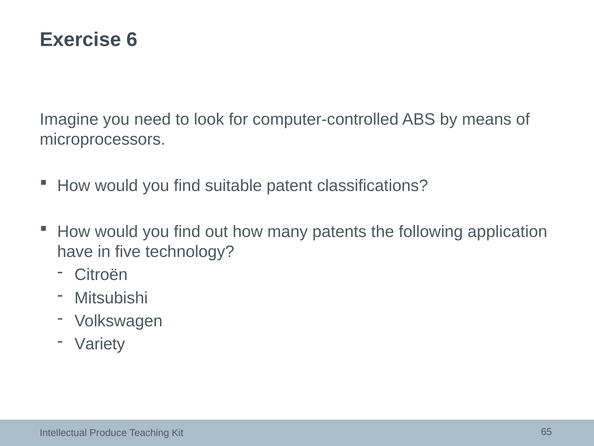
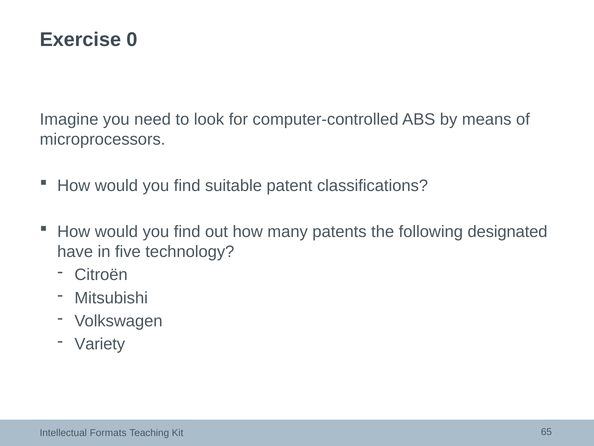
6: 6 -> 0 (132, 40)
application: application -> designated (508, 232)
Produce: Produce -> Formats (108, 432)
